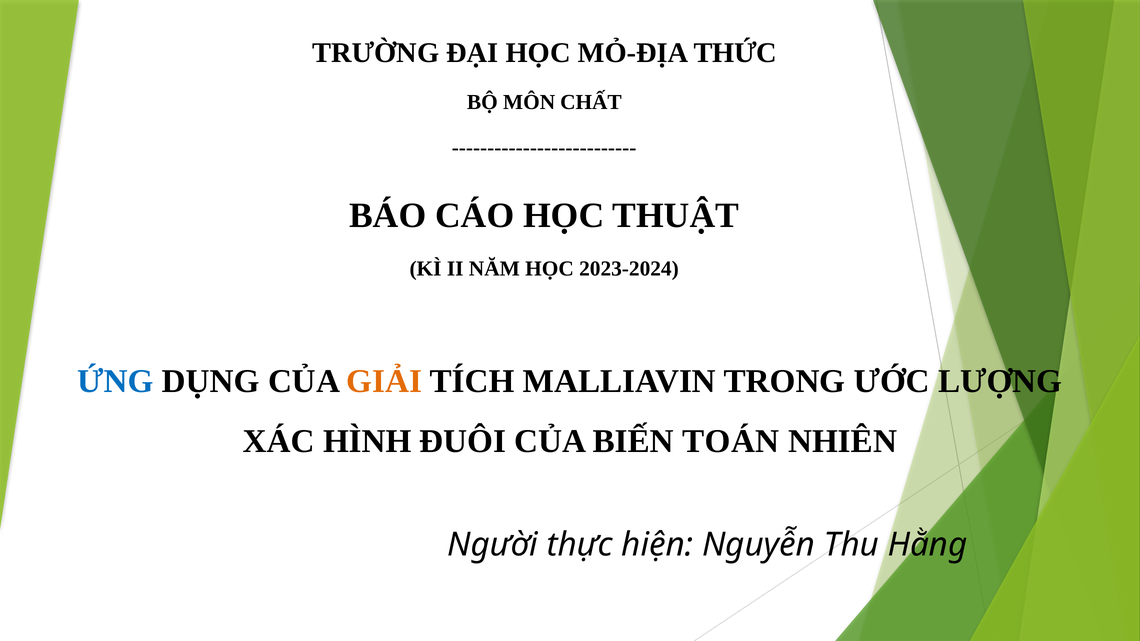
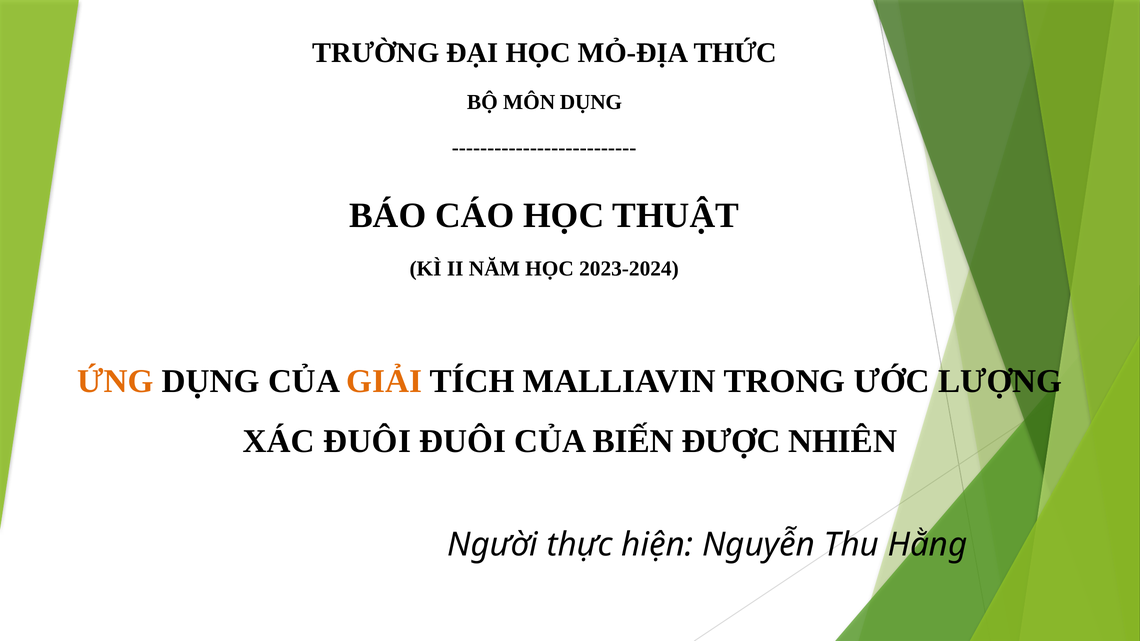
MÔN CHẤT: CHẤT -> DỤNG (591, 102)
ỨNG colour: blue -> orange (116, 382)
XÁC HÌNH: HÌNH -> ĐUÔI (367, 441)
TOÁN: TOÁN -> ĐƯỢC (731, 441)
